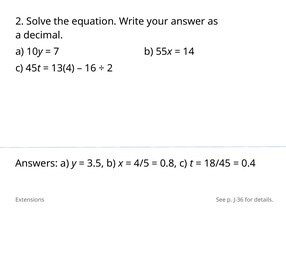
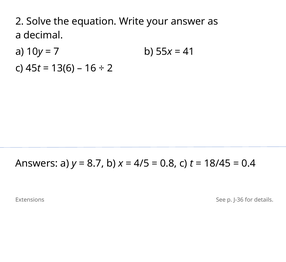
14: 14 -> 41 (189, 52)
13(4: 13(4 -> 13(6 (63, 68)
3.5: 3.5 -> 8.7 (96, 163)
